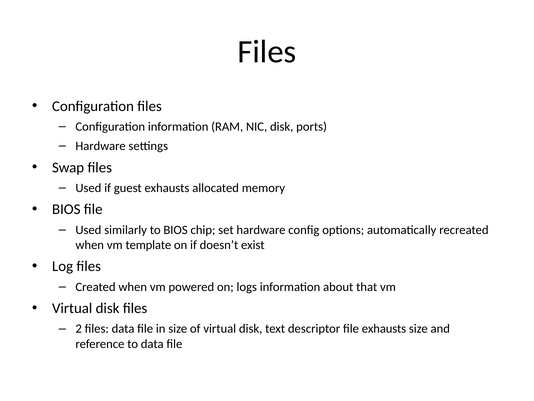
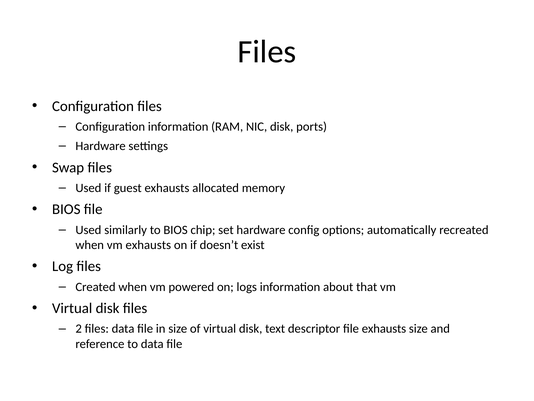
vm template: template -> exhausts (148, 245)
